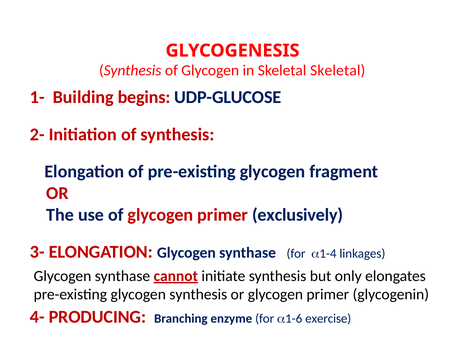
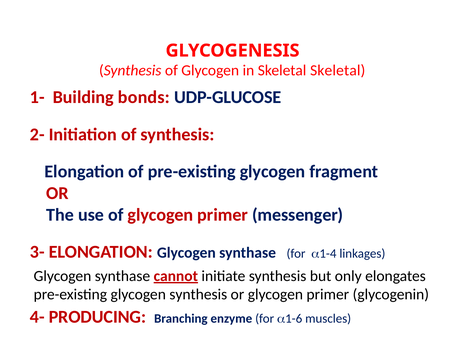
begins: begins -> bonds (144, 97)
exclusively: exclusively -> messenger (298, 215)
exercise: exercise -> muscles (328, 319)
